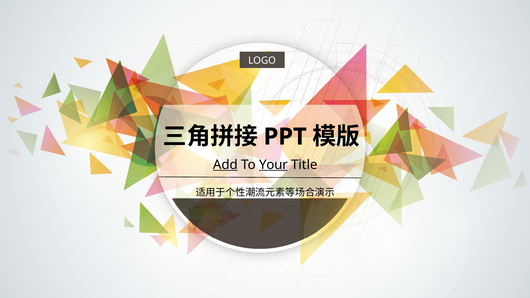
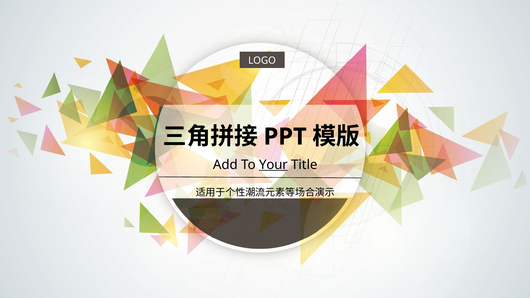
Add underline: present -> none (225, 165)
